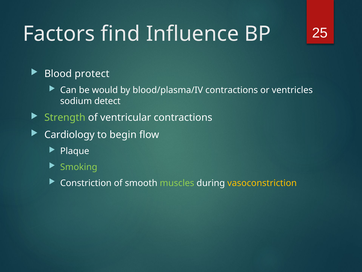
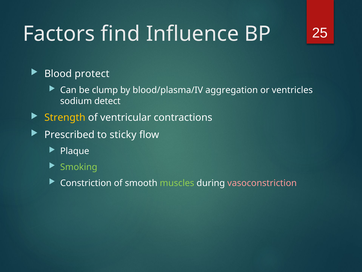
would: would -> clump (105, 90)
blood/plasma/IV contractions: contractions -> aggregation (232, 90)
Strength colour: light green -> yellow (65, 117)
Cardiology: Cardiology -> Prescribed (69, 134)
begin: begin -> sticky (123, 134)
vasoconstriction colour: yellow -> pink (262, 183)
